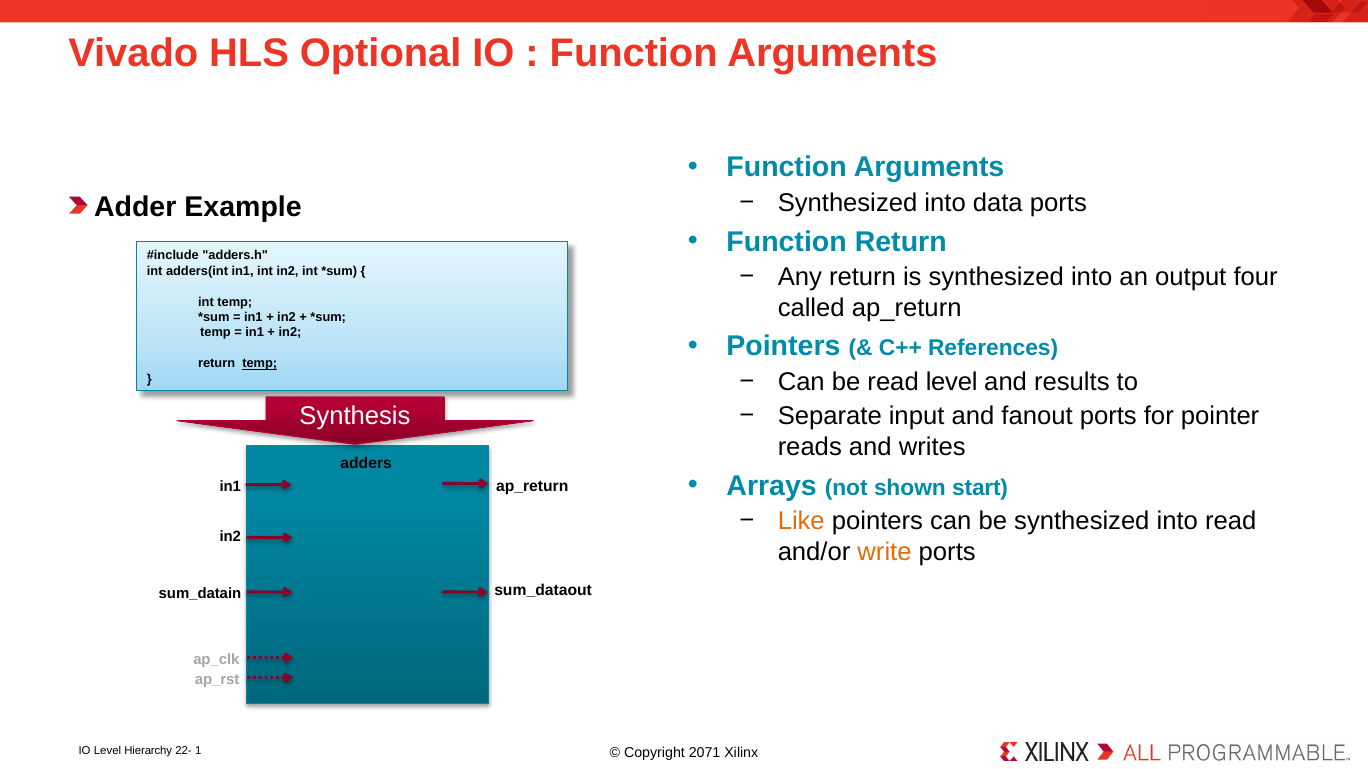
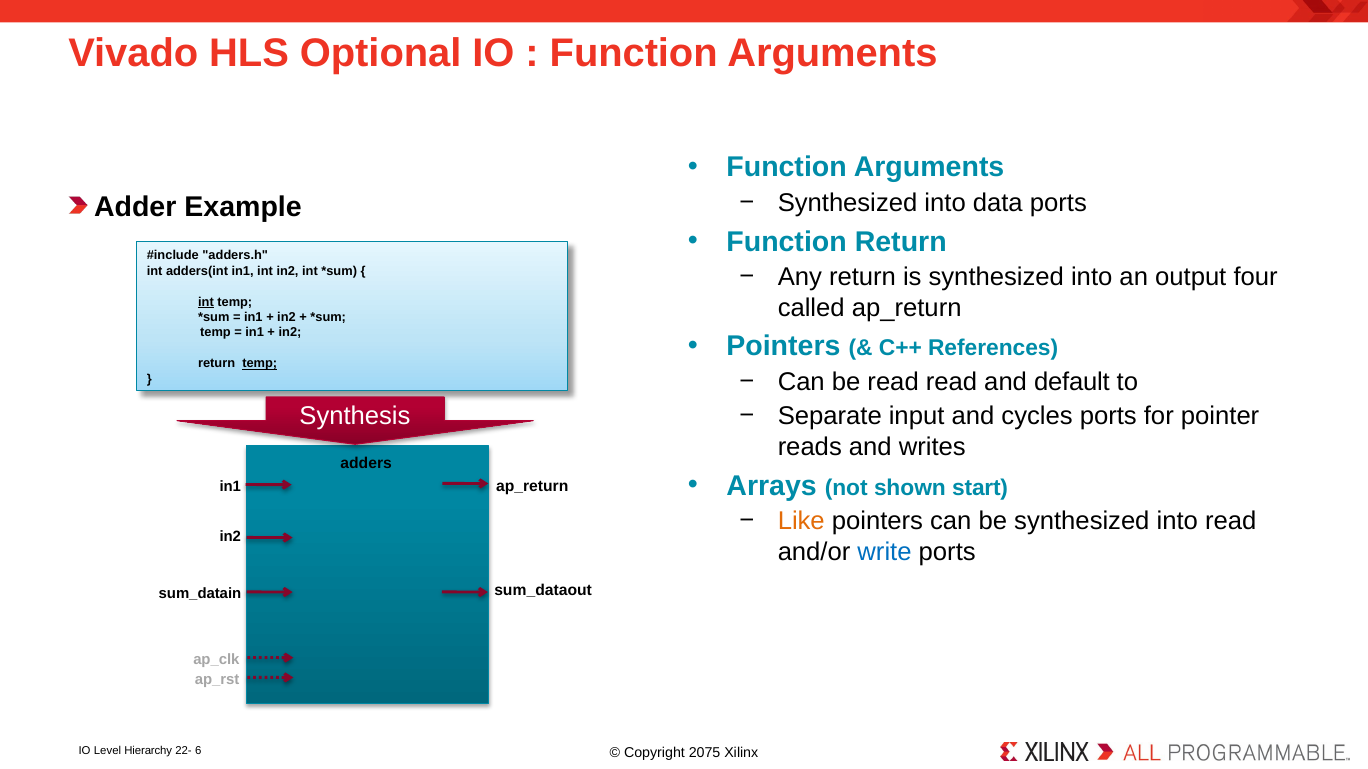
int underline: none -> present (206, 302)
read level: level -> read (952, 383)
results: results -> default (1072, 383)
fanout: fanout -> cycles (1037, 417)
write colour: orange -> blue (885, 553)
1: 1 -> 6 (198, 751)
2071: 2071 -> 2075 (705, 753)
